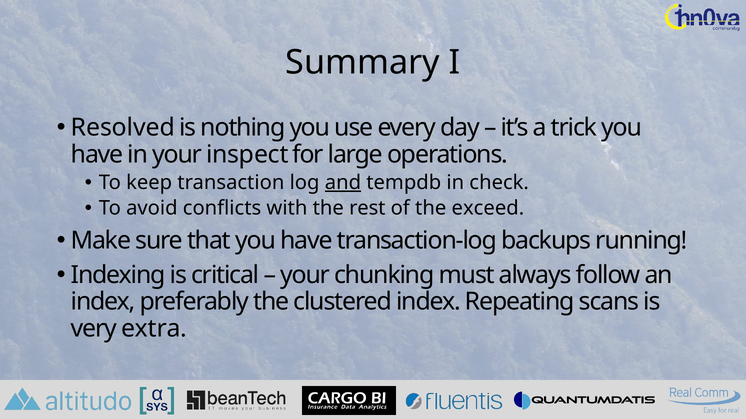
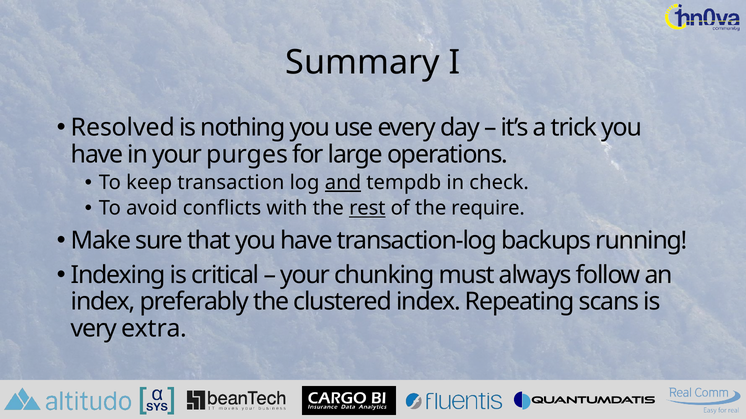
inspect: inspect -> purges (247, 155)
rest underline: none -> present (367, 209)
exceed: exceed -> require (488, 209)
